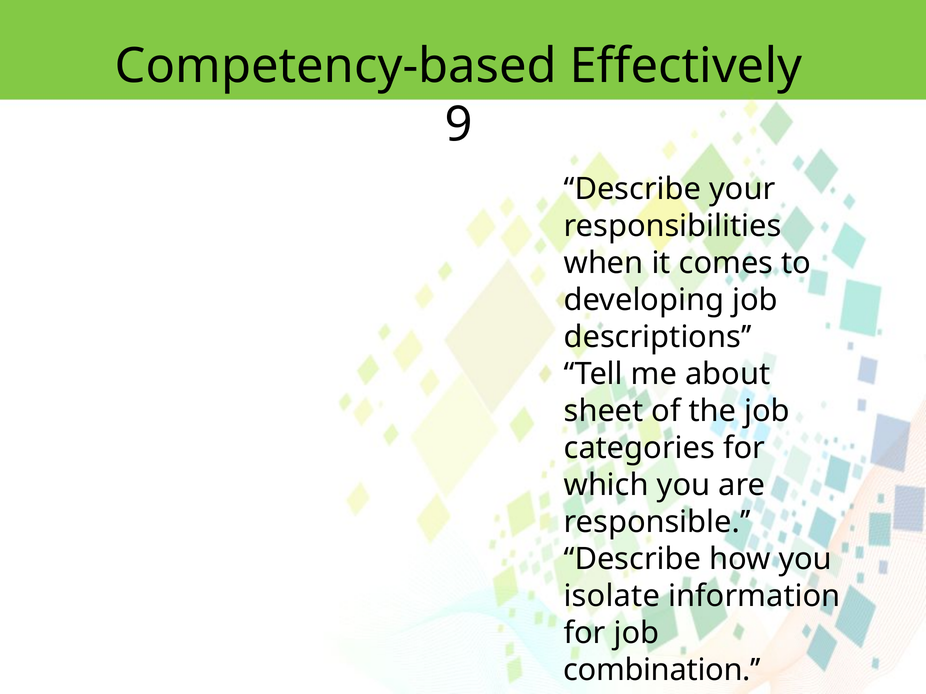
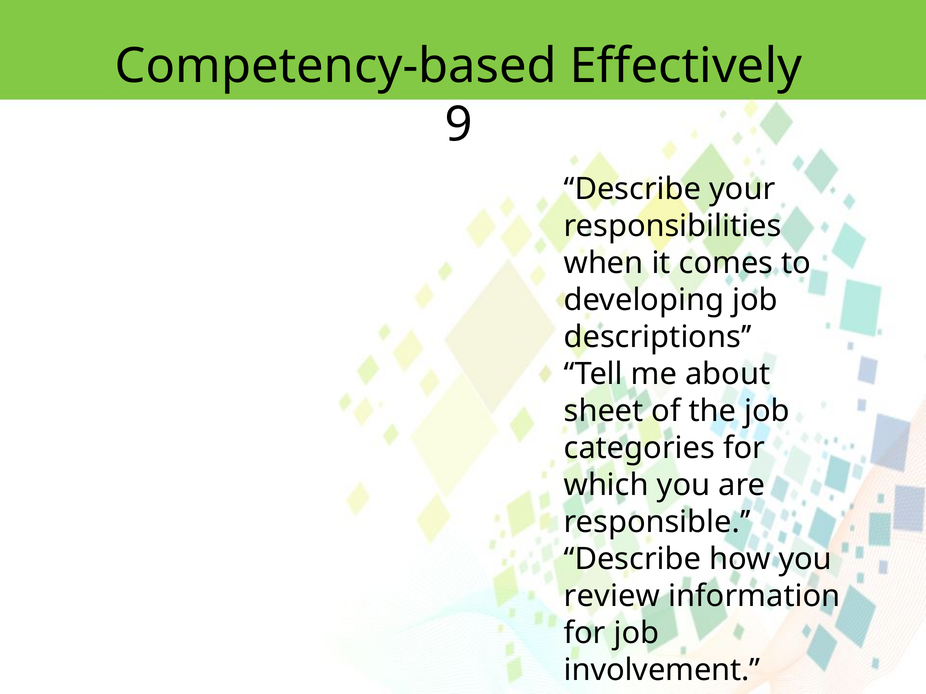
isolate: isolate -> review (612, 597)
combination: combination -> involvement (662, 671)
